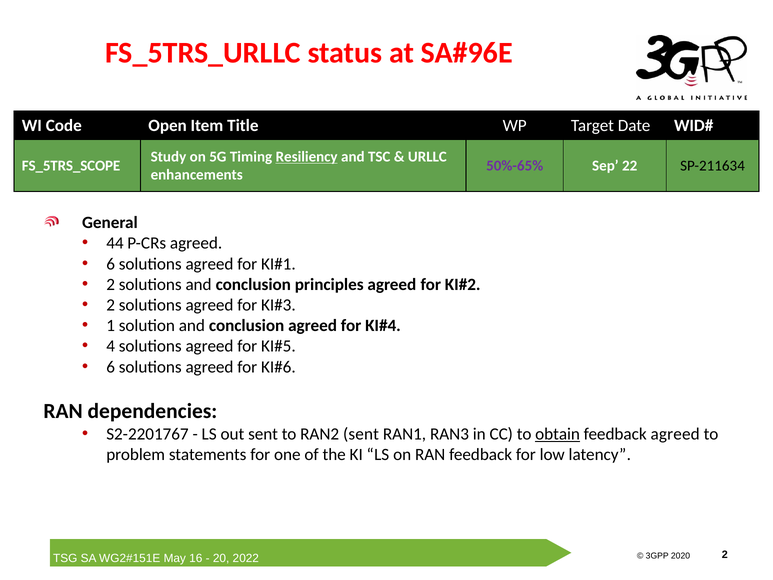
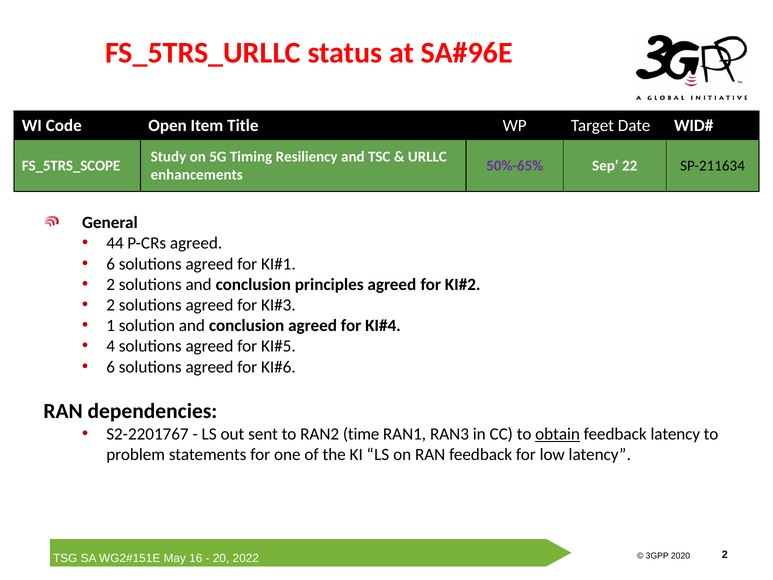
Resiliency underline: present -> none (307, 157)
RAN2 sent: sent -> time (361, 434)
feedback agreed: agreed -> latency (675, 434)
